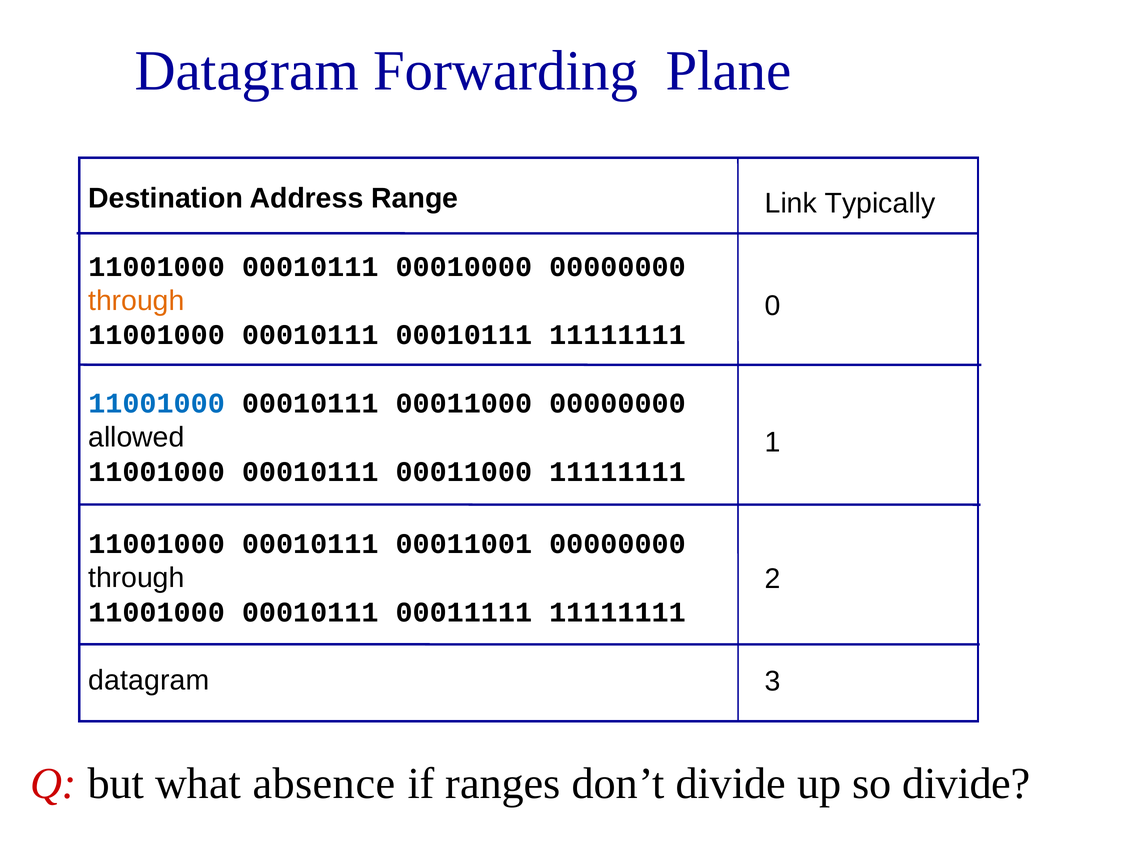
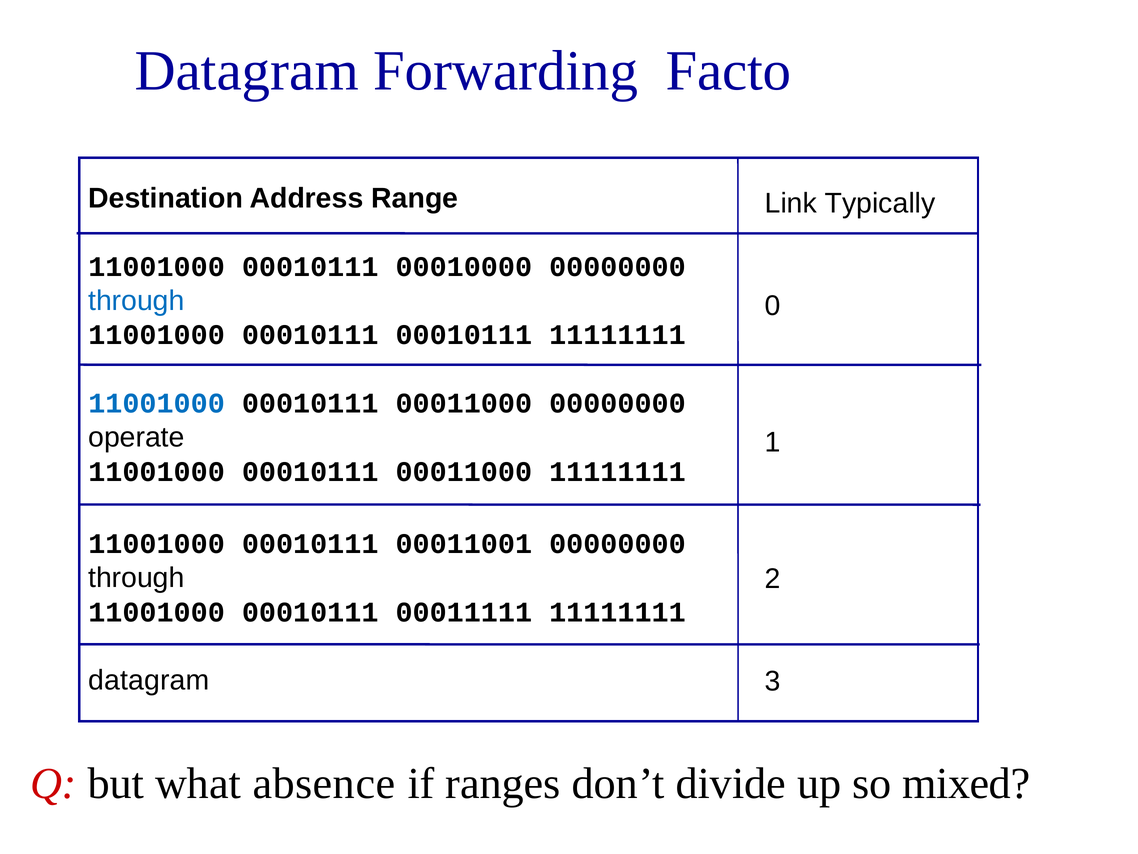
Plane: Plane -> Facto (729, 71)
through colour: orange -> blue (136, 301)
allowed: allowed -> operate (136, 437)
so divide: divide -> mixed (966, 783)
